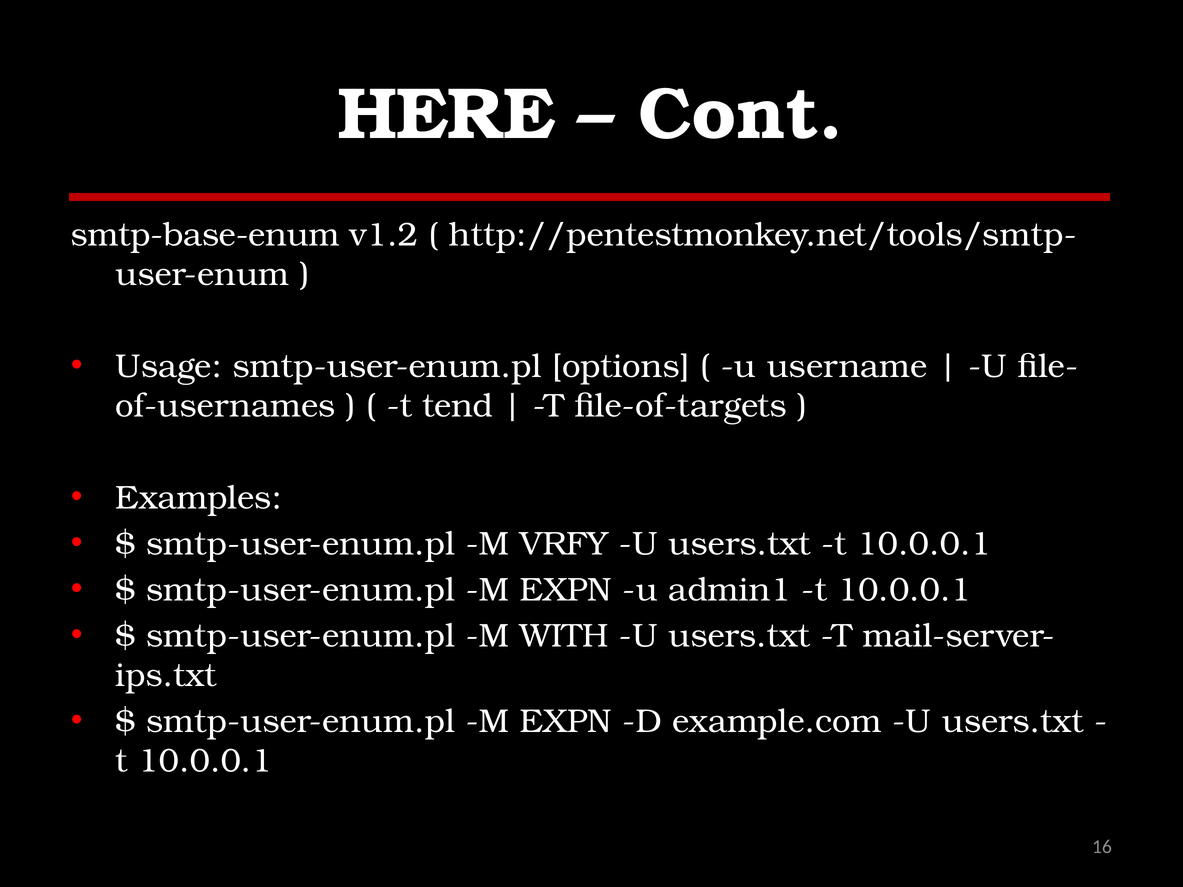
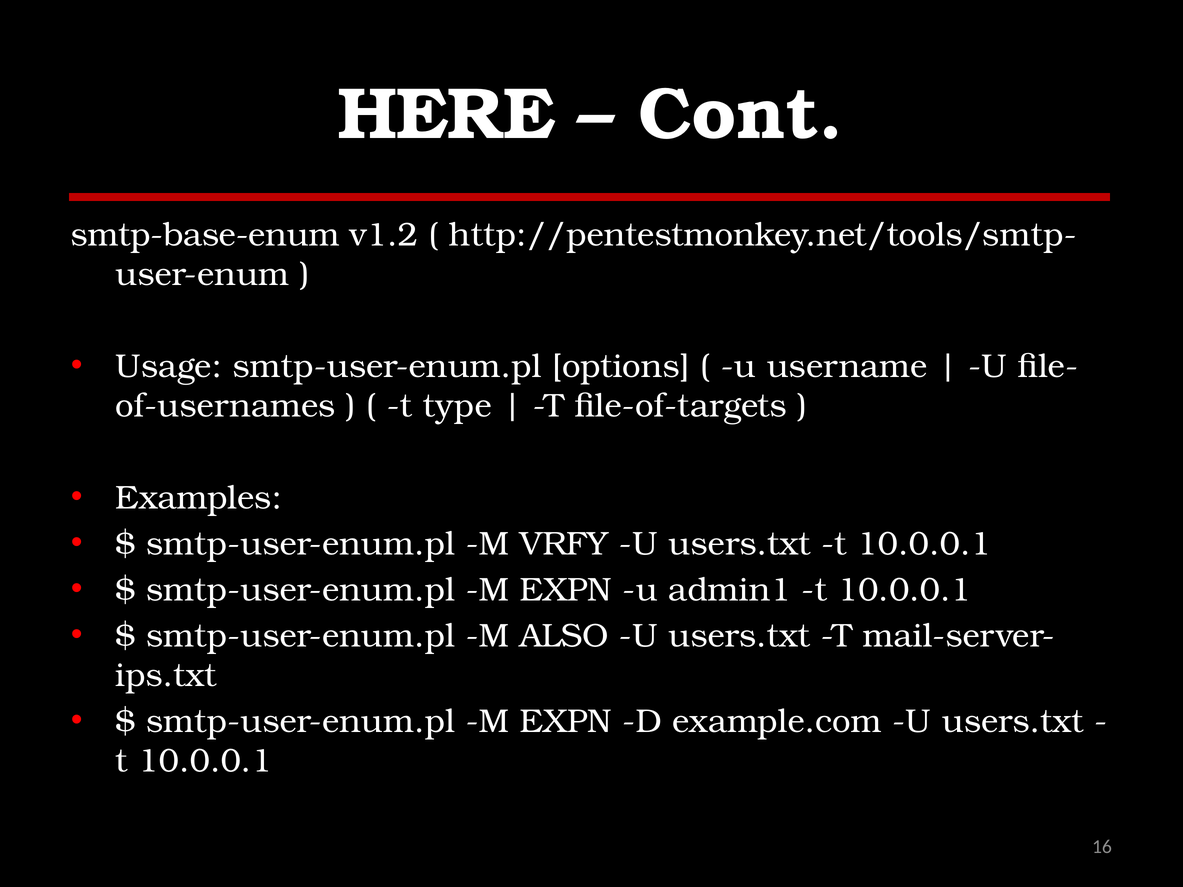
tend: tend -> type (457, 406)
WITH: WITH -> ALSO (564, 636)
